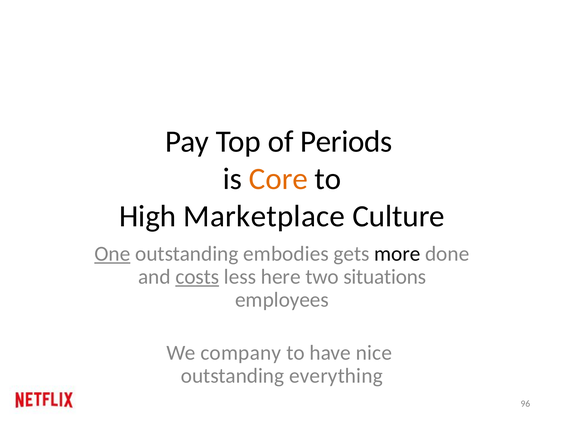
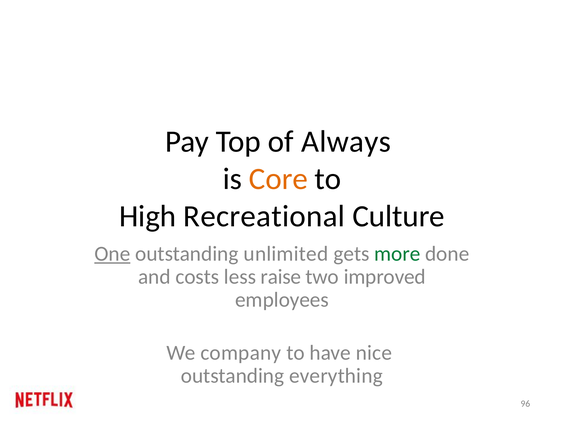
Periods: Periods -> Always (346, 142)
Marketplace: Marketplace -> Recreational (264, 216)
embodies: embodies -> unlimited (286, 254)
more colour: black -> green (397, 254)
costs underline: present -> none (197, 277)
here: here -> raise (281, 277)
situations: situations -> improved (385, 277)
